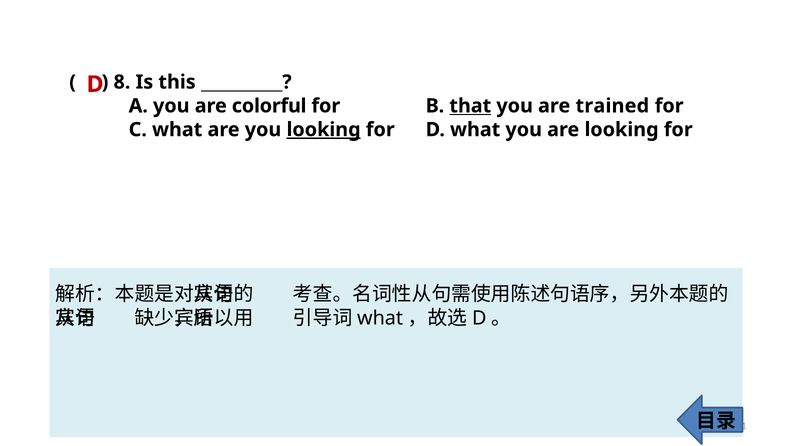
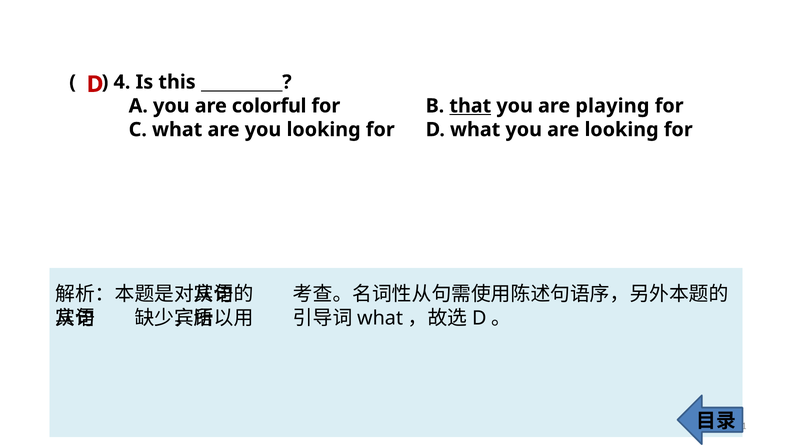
8: 8 -> 4 (122, 82)
trained: trained -> playing (612, 106)
looking underline: present -> none (324, 129)
